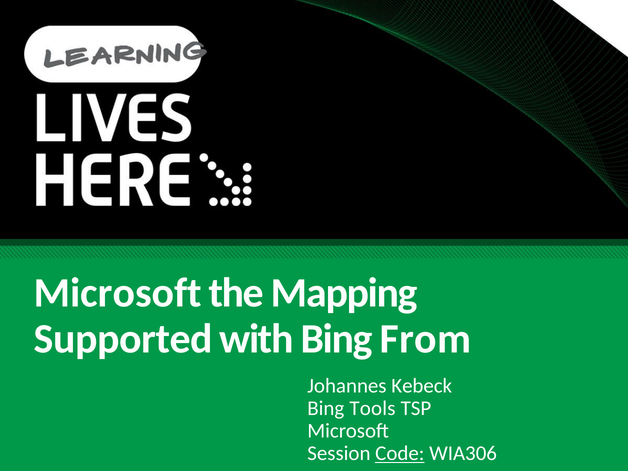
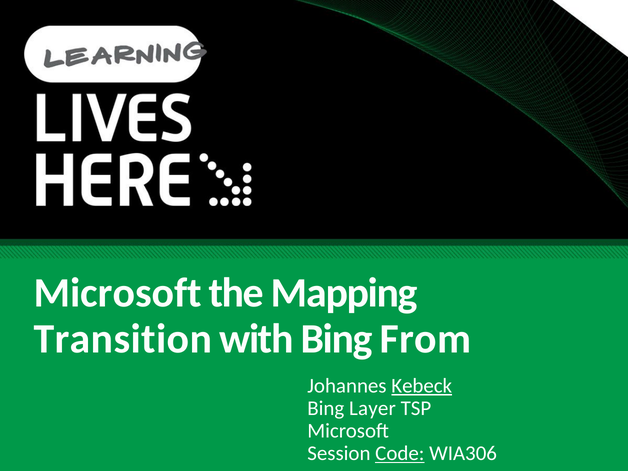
Supported: Supported -> Transition (123, 339)
Kebeck underline: none -> present (422, 386)
Tools: Tools -> Layer (372, 408)
